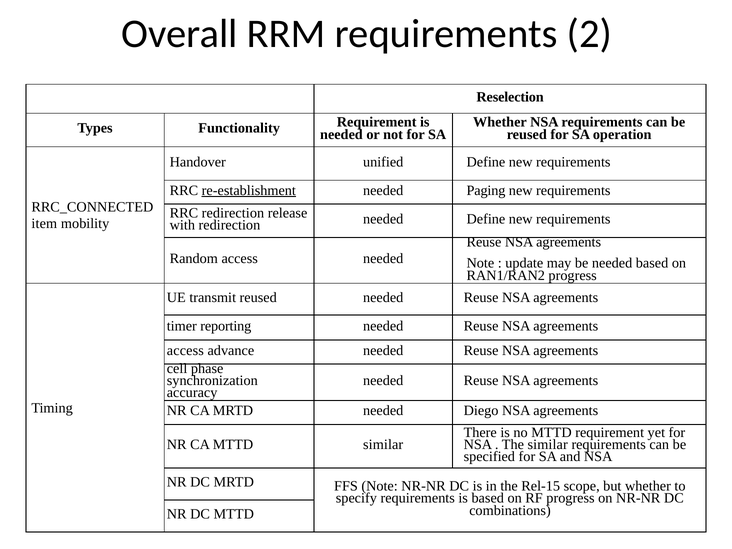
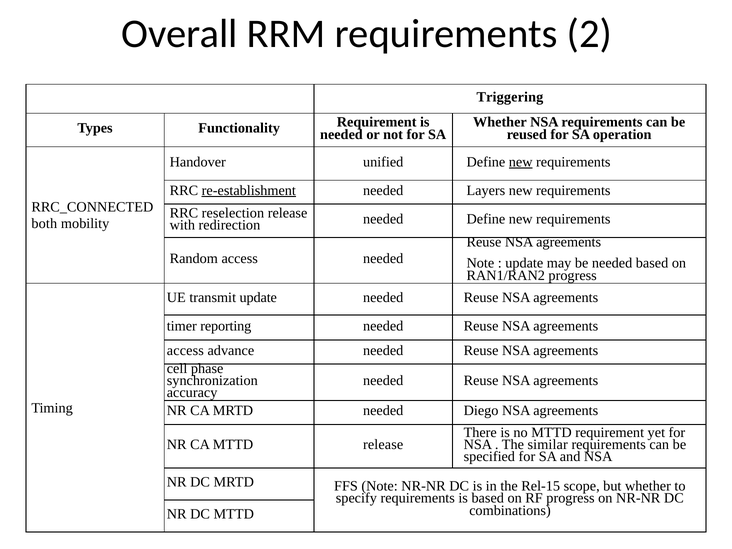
Reselection: Reselection -> Triggering (510, 97)
new underline: none -> present (521, 162)
Paging: Paging -> Layers (486, 190)
RRC redirection: redirection -> reselection (233, 213)
item: item -> both (44, 223)
transmit reused: reused -> update (258, 297)
MTTD similar: similar -> release (383, 445)
